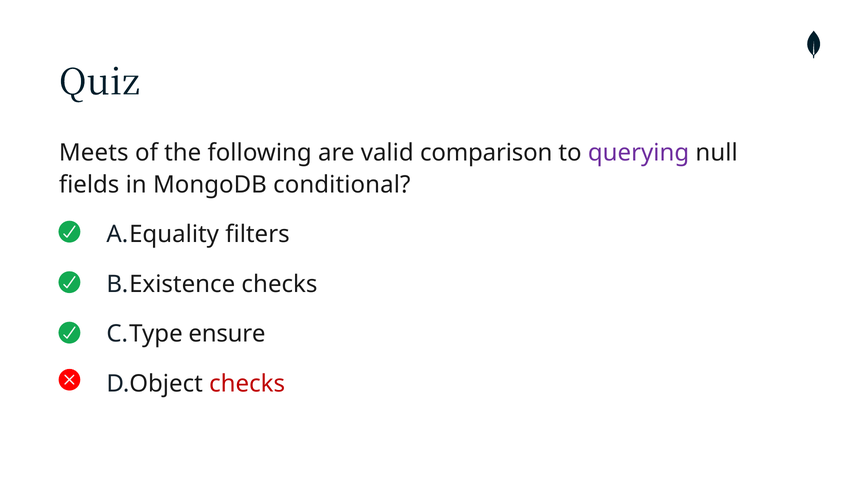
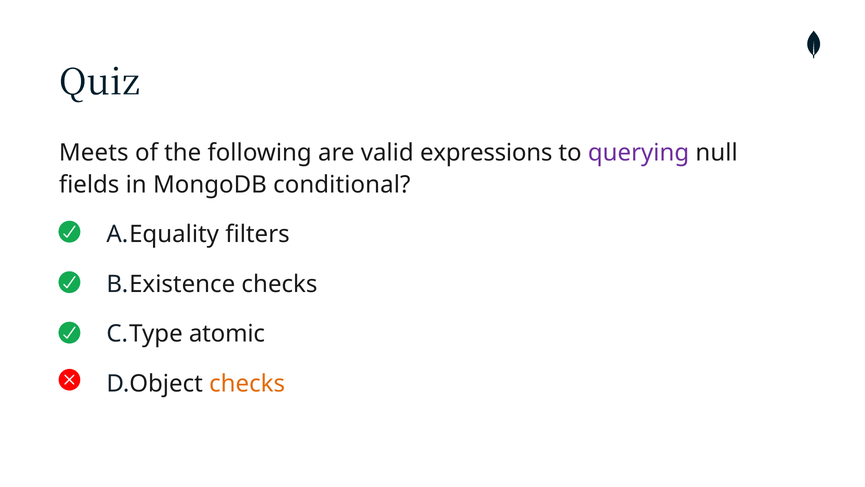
comparison: comparison -> expressions (486, 153)
ensure: ensure -> atomic (227, 334)
checks colour: red -> orange (247, 383)
